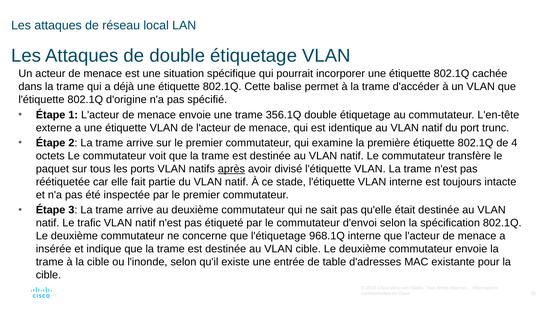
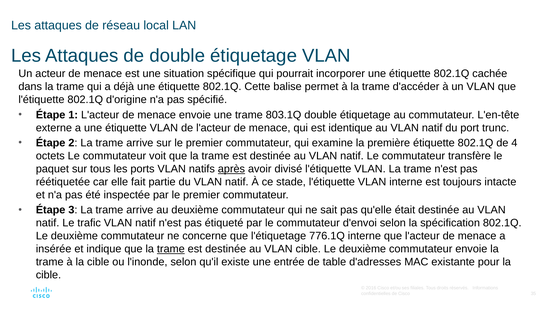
356.1Q: 356.1Q -> 803.1Q (284, 115)
968.1Q: 968.1Q -> 776.1Q (327, 236)
trame underline: none -> present (171, 249)
